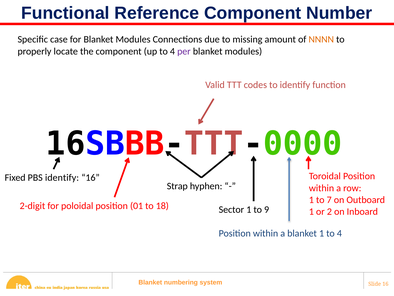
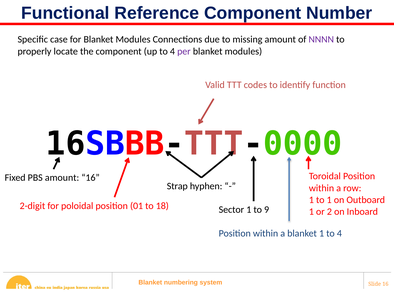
NNNN colour: orange -> purple (321, 39)
PBS identify: identify -> amount (62, 177)
to 7: 7 -> 1 (329, 200)
